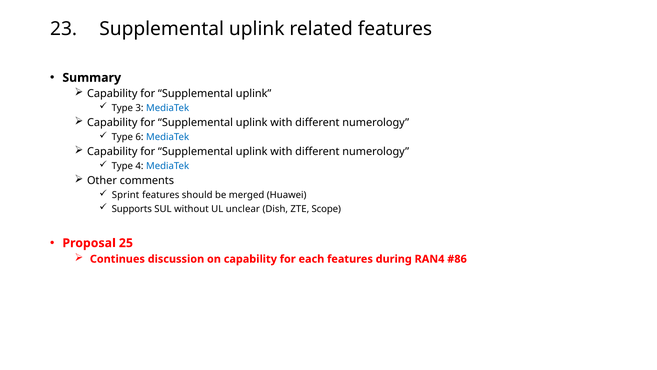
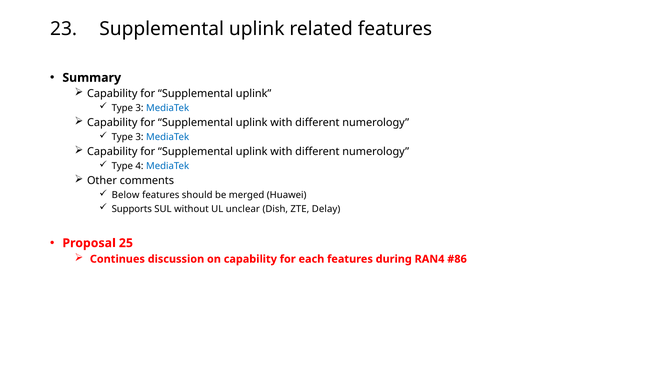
6: 6 -> 3 (140, 137)
Sprint: Sprint -> Below (126, 195)
Scope: Scope -> Delay (326, 209)
